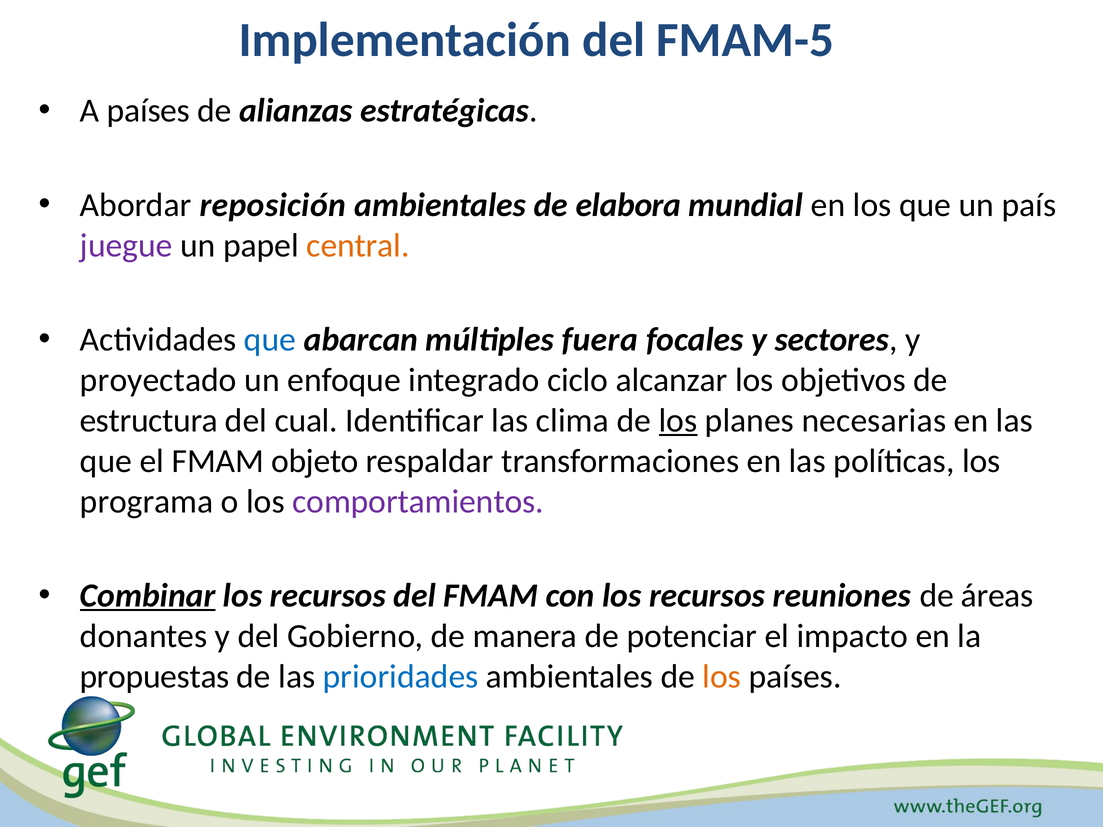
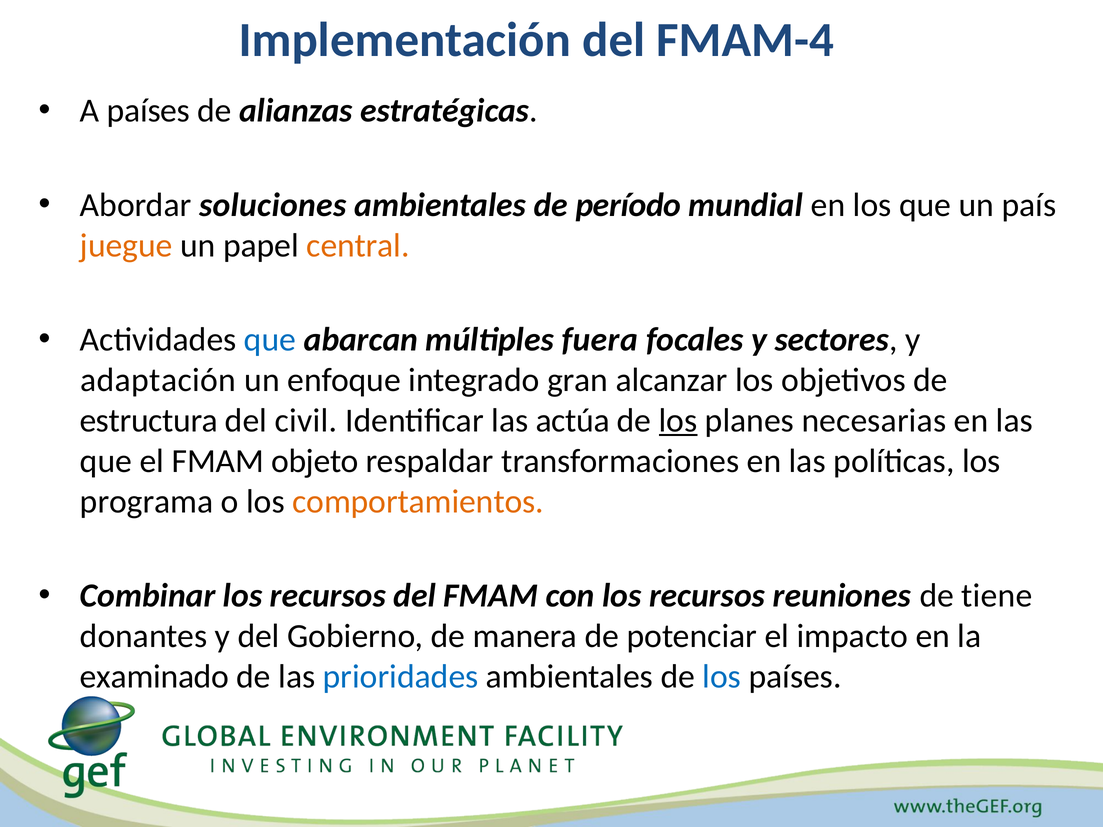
FMAM-5: FMAM-5 -> FMAM-4 (745, 40)
reposición: reposición -> soluciones (273, 205)
elabora: elabora -> período (628, 205)
juegue colour: purple -> orange (126, 246)
proyectado: proyectado -> adaptación (158, 380)
ciclo: ciclo -> gran (578, 380)
cual: cual -> civil (306, 421)
clima: clima -> actúa (573, 421)
comportamientos colour: purple -> orange (418, 502)
Combinar underline: present -> none (148, 596)
áreas: áreas -> tiene (997, 596)
propuestas: propuestas -> examinado (155, 677)
los colour: orange -> blue (722, 677)
